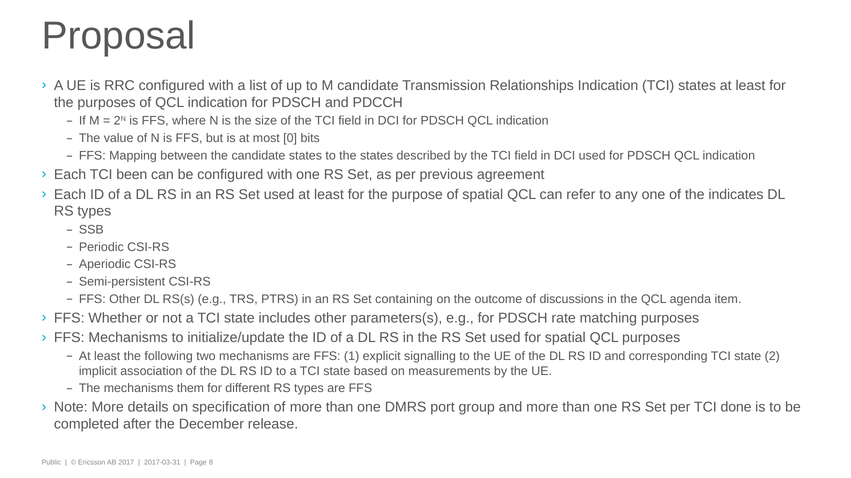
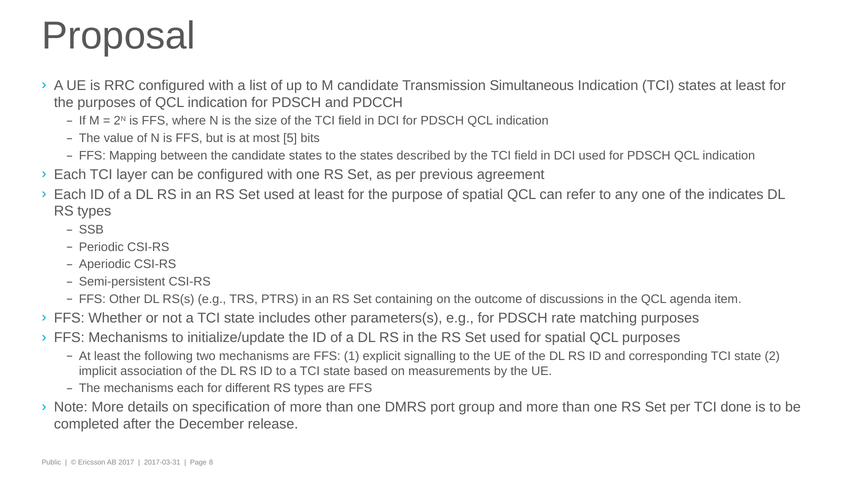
Relationships: Relationships -> Simultaneous (532, 86)
0: 0 -> 5 (290, 138)
been: been -> layer (132, 175)
mechanisms them: them -> each (190, 389)
